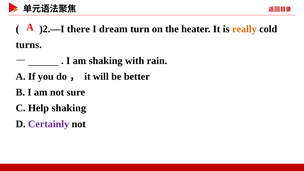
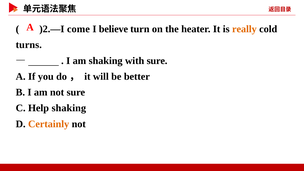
there: there -> come (78, 29)
dream: dream -> believe (113, 29)
with rain: rain -> sure (157, 61)
Certainly colour: purple -> orange (49, 124)
